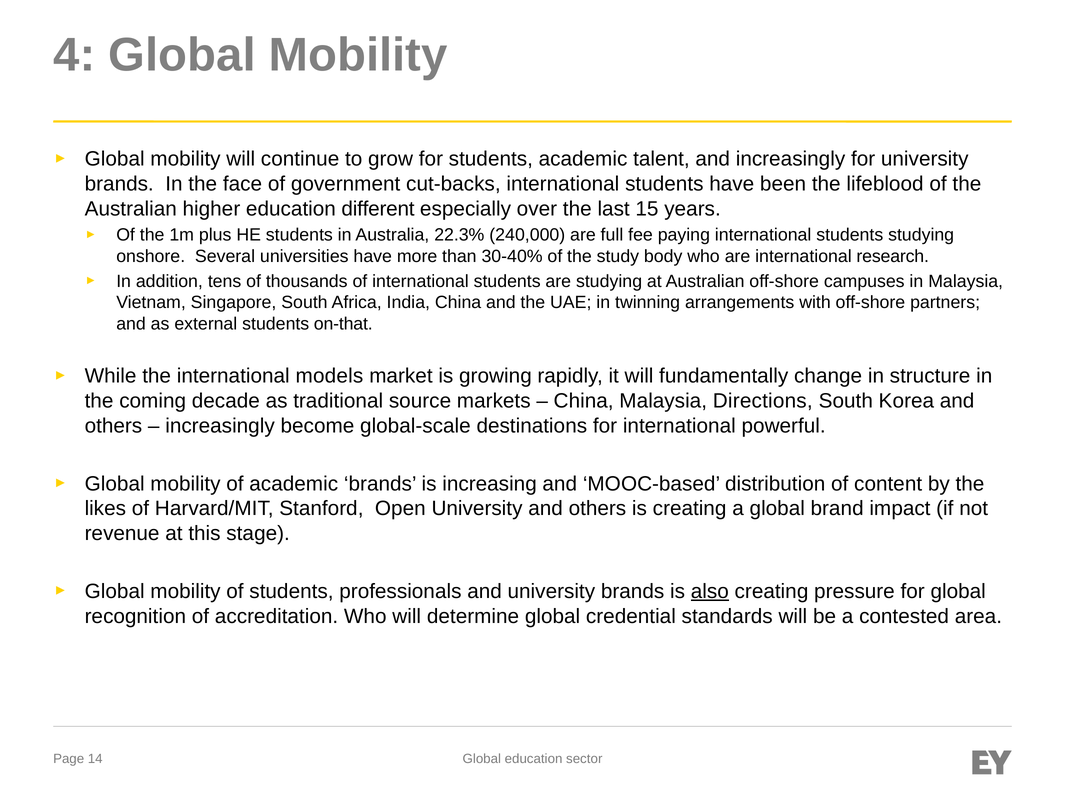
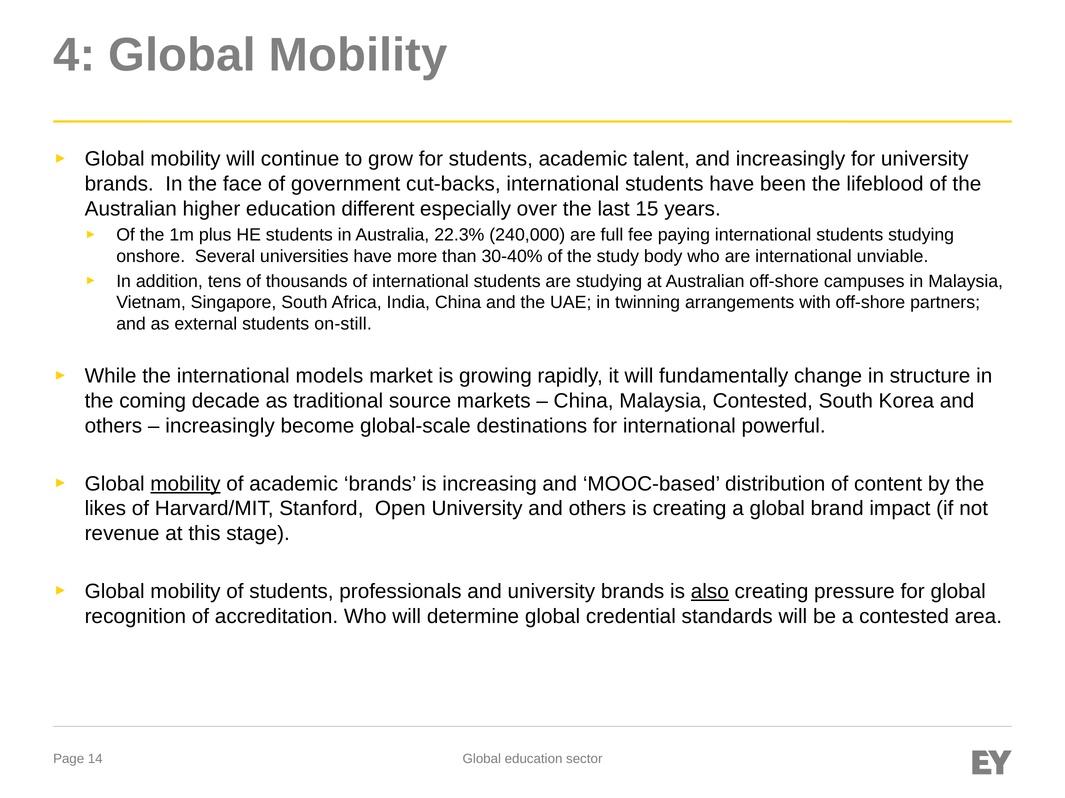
research: research -> unviable (893, 257)
on-that: on-that -> on-still (343, 324)
Malaysia Directions: Directions -> Contested (763, 401)
mobility underline: none -> present (185, 484)
